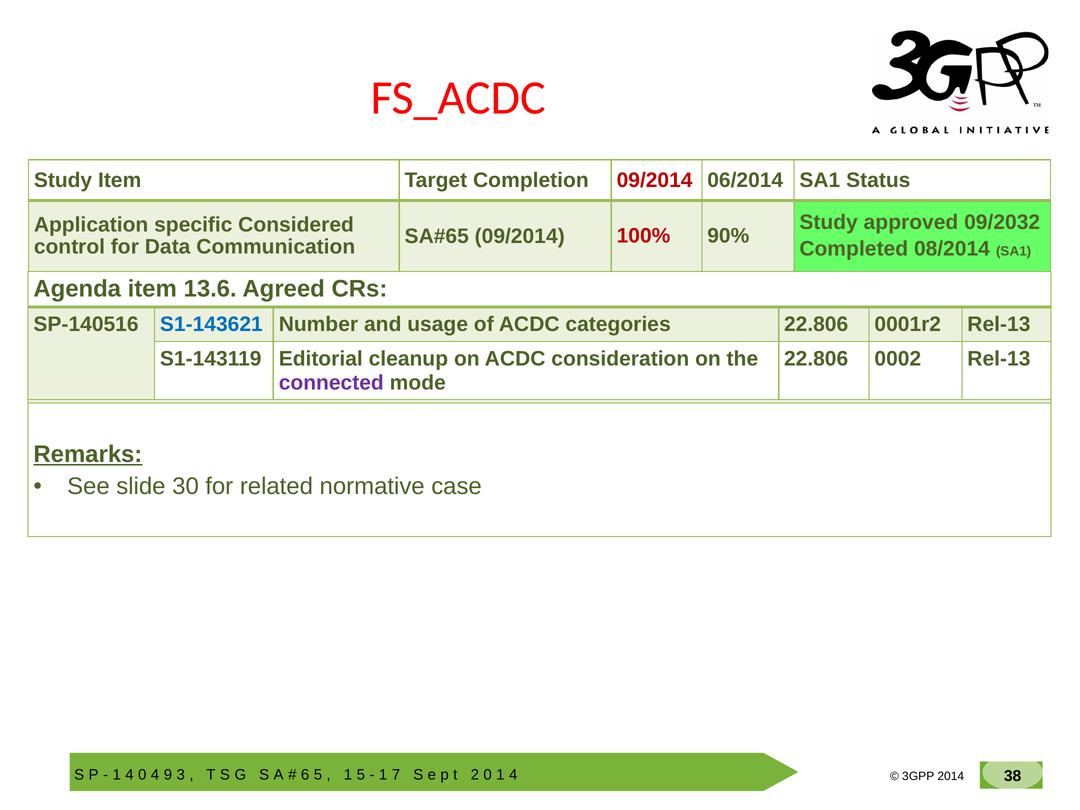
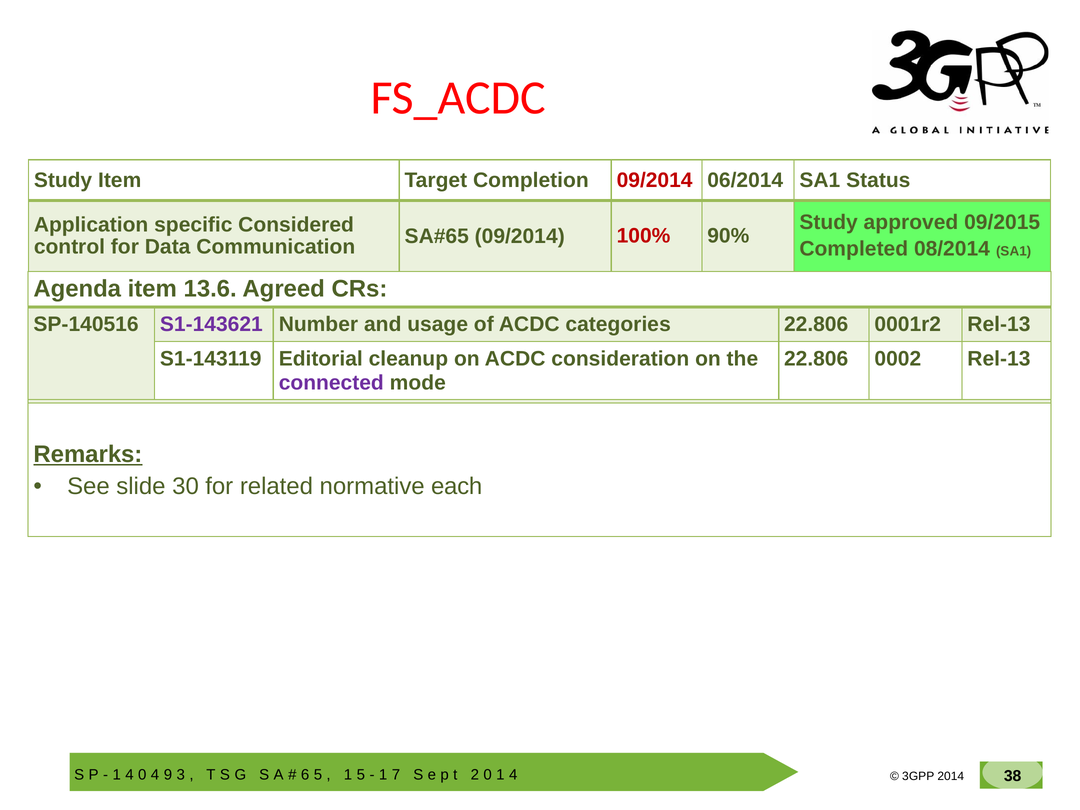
09/2032: 09/2032 -> 09/2015 (1002, 222)
S1-143621 colour: blue -> purple (211, 325)
case: case -> each (457, 486)
